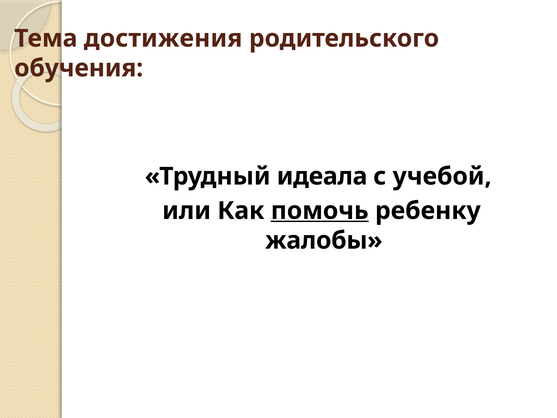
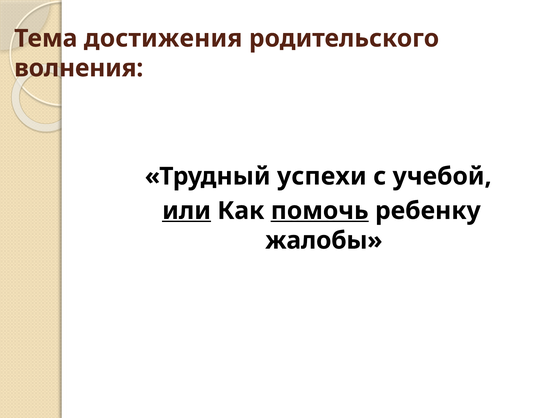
обучения: обучения -> волнения (79, 68)
идеала: идеала -> успехи (322, 176)
или underline: none -> present (187, 211)
